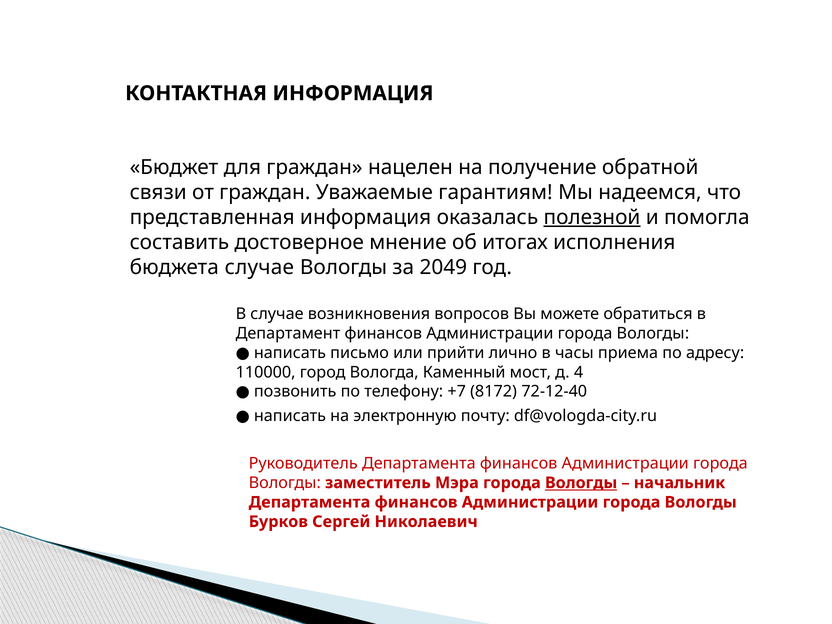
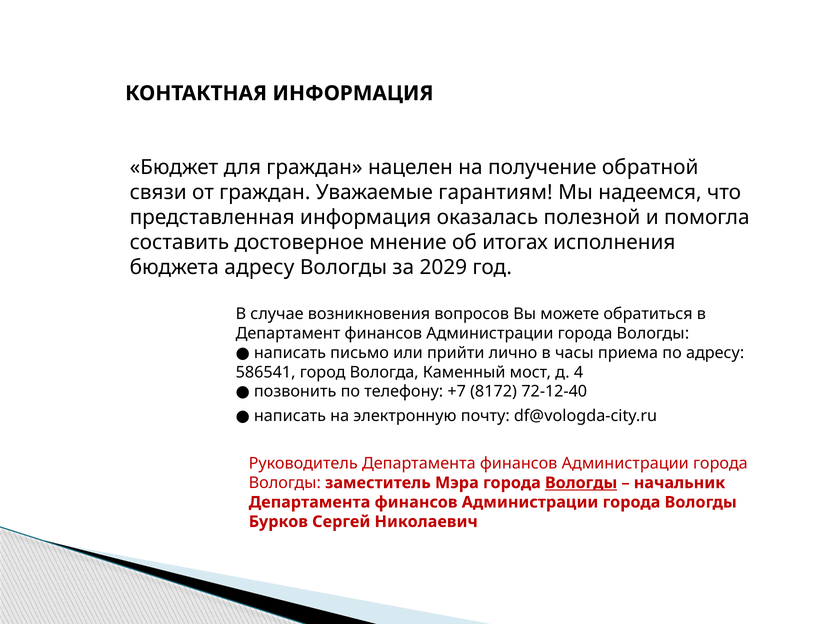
полезной underline: present -> none (592, 217)
бюджета случае: случае -> адресу (259, 267)
2049: 2049 -> 2029 (443, 267)
110000: 110000 -> 586541 (266, 372)
